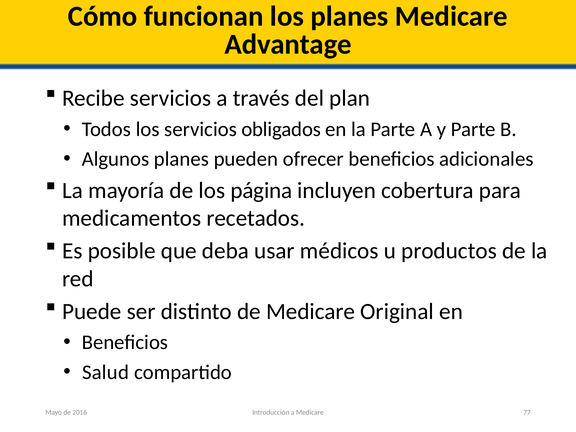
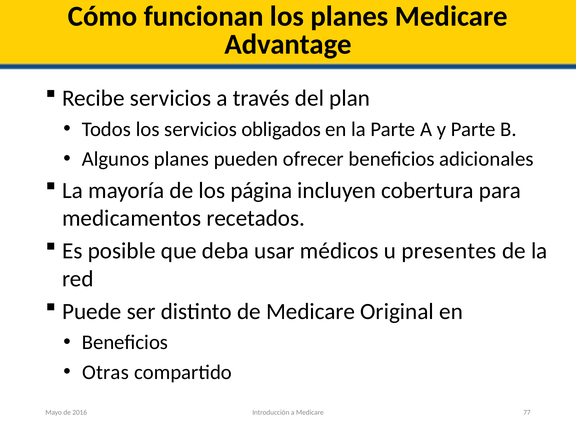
productos: productos -> presentes (449, 251)
Salud: Salud -> Otras (105, 372)
